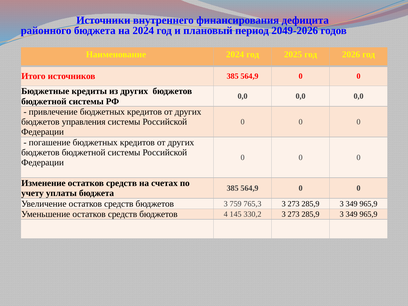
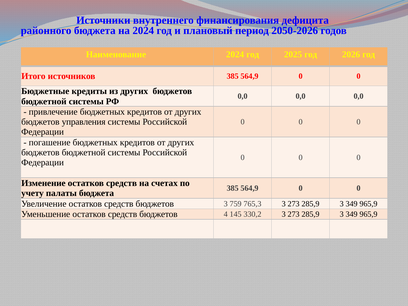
2049-2026: 2049-2026 -> 2050-2026 (295, 31)
уплаты: уплаты -> палаты (61, 193)
